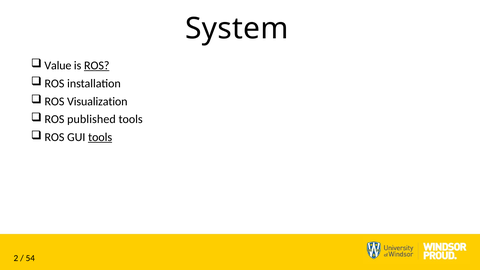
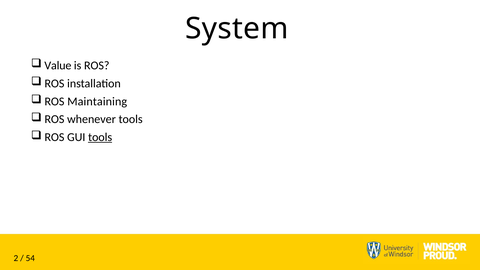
ROS underline: present -> none (97, 65)
Visualization: Visualization -> Maintaining (97, 101)
published: published -> whenever (92, 119)
